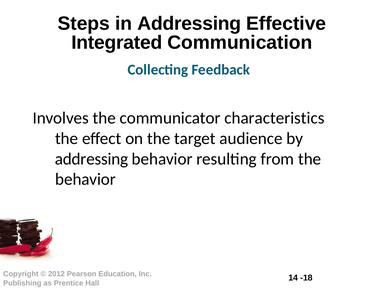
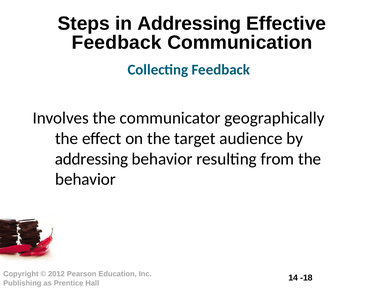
Integrated: Integrated -> Feedback (117, 43)
characteristics: characteristics -> geographically (274, 118)
